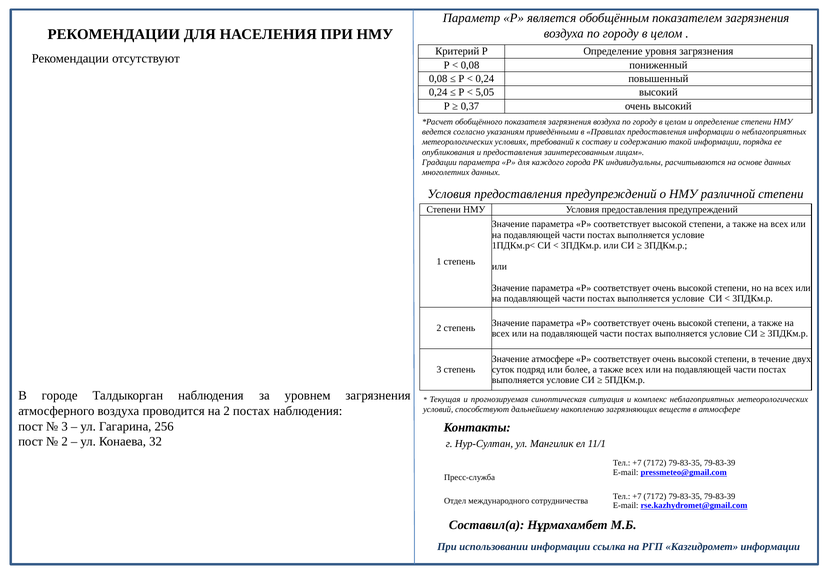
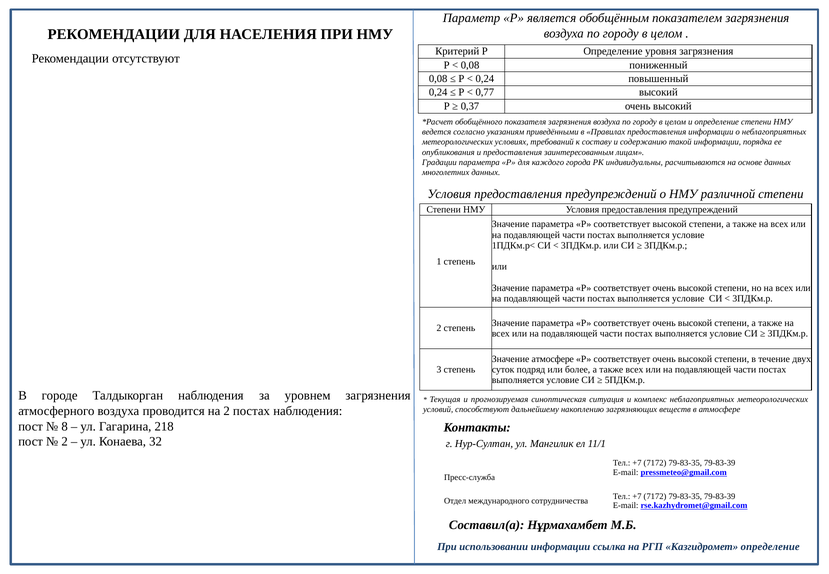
5,05: 5,05 -> 0,77 (485, 92)
3: 3 -> 8 (65, 426)
256: 256 -> 218 (164, 426)
Казгидромет информации: информации -> определение (770, 547)
